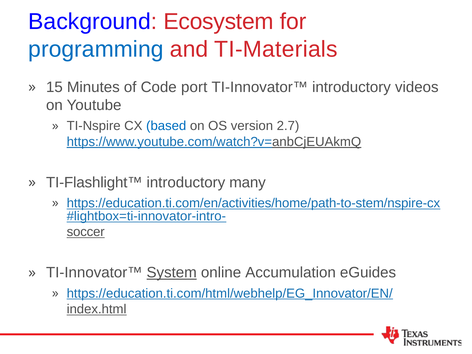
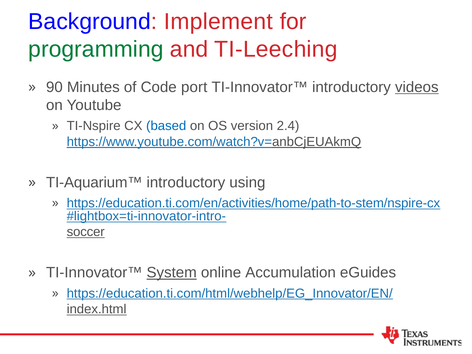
Ecosystem: Ecosystem -> Implement (218, 22)
programming colour: blue -> green (96, 49)
TI-Materials: TI-Materials -> TI-Leeching (276, 49)
15: 15 -> 90 (54, 87)
videos underline: none -> present (417, 87)
2.7: 2.7 -> 2.4 (288, 126)
TI-Flashlight™: TI-Flashlight™ -> TI-Aquarium™ (94, 182)
many: many -> using (247, 182)
